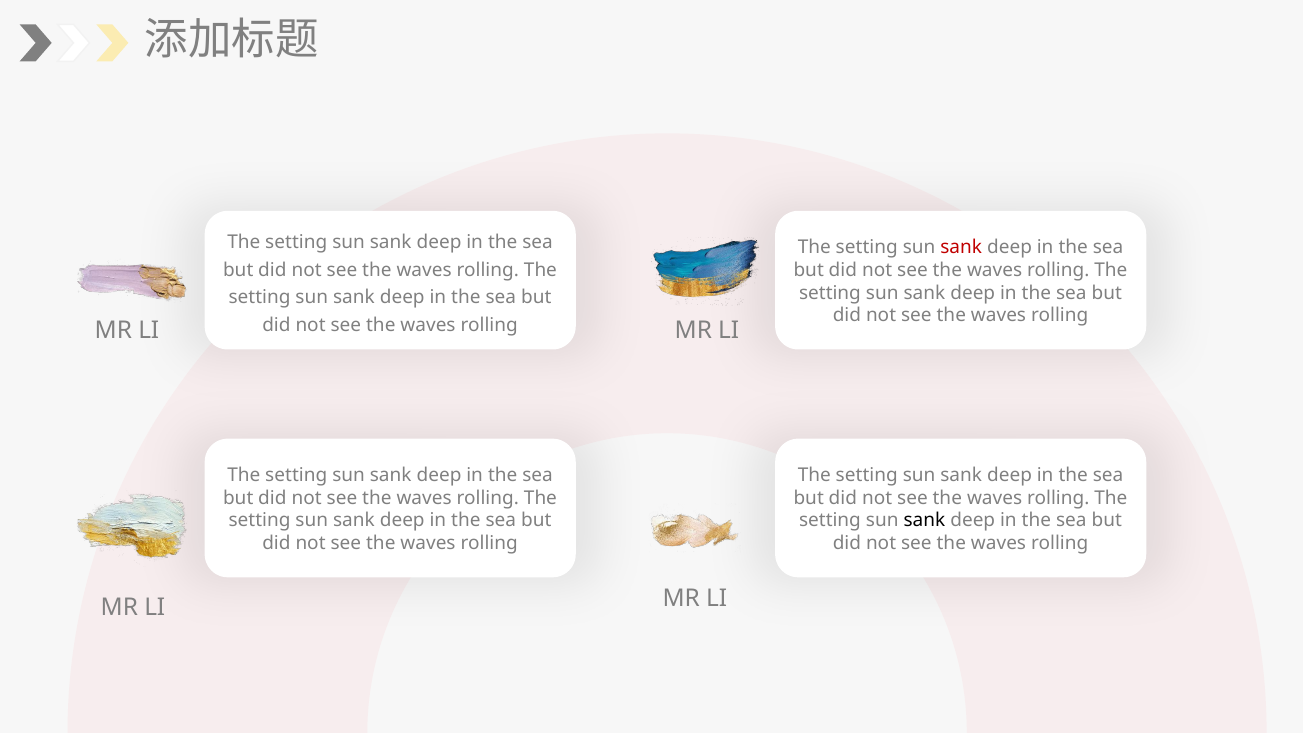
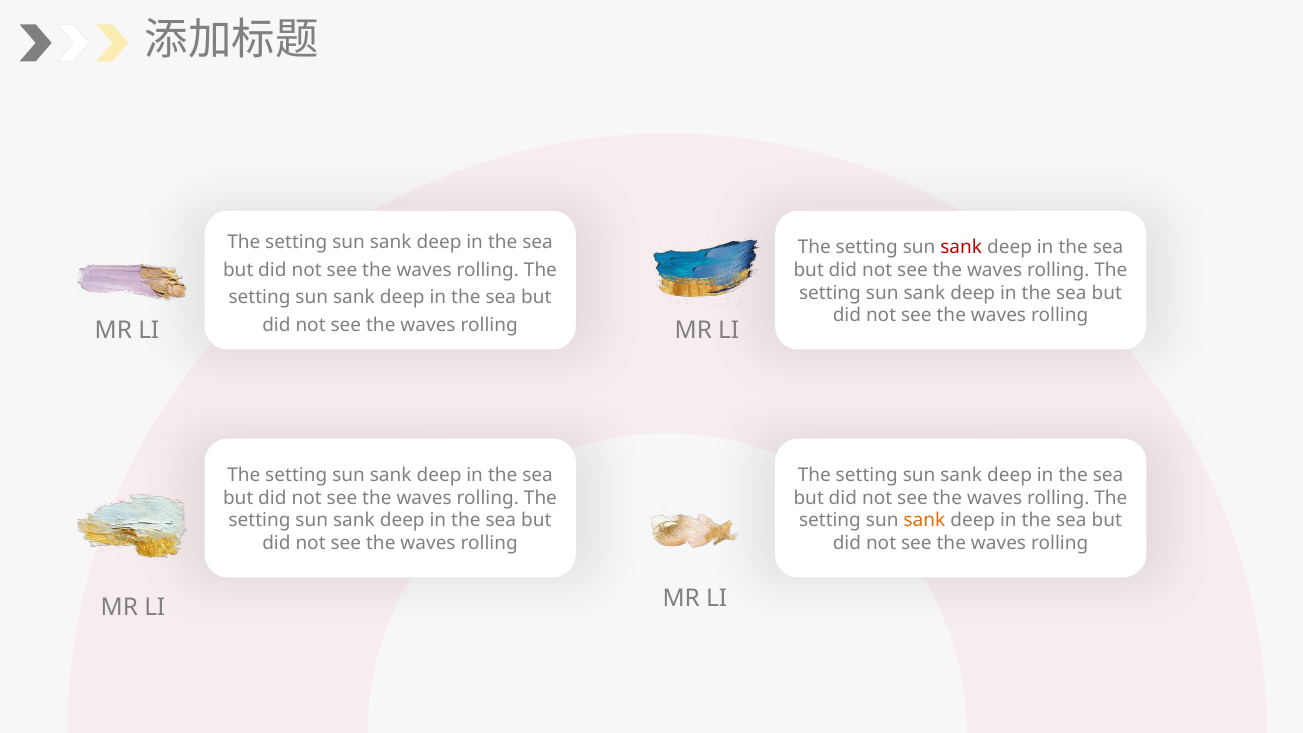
sank colour: black -> orange (924, 521)
